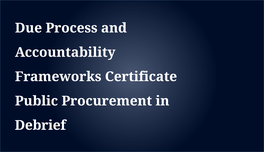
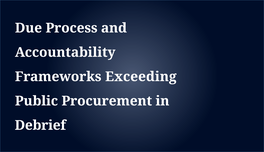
Certificate: Certificate -> Exceeding (141, 77)
